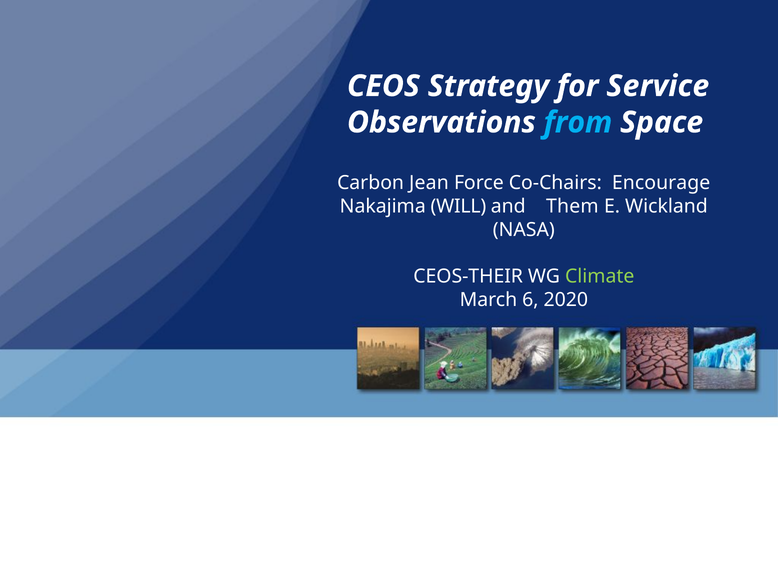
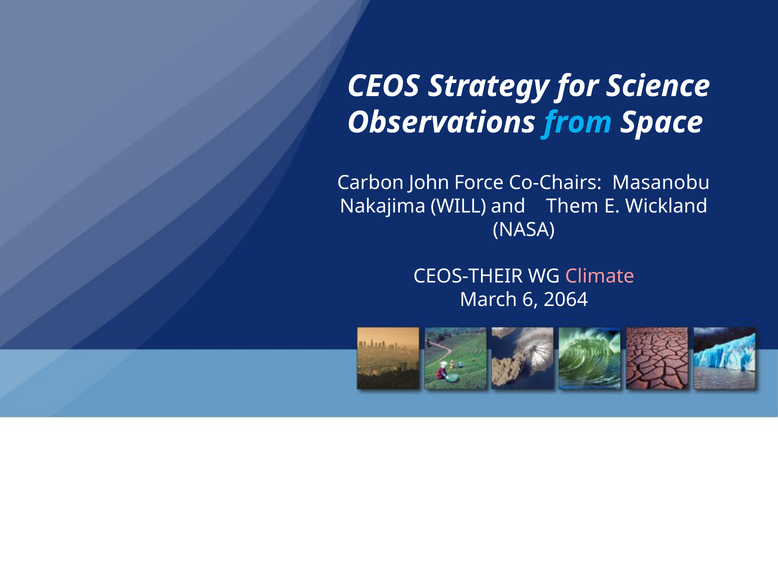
Service: Service -> Science (658, 86)
Jean: Jean -> John (429, 183)
Encourage: Encourage -> Masanobu (661, 183)
Climate colour: light green -> pink (600, 276)
2020: 2020 -> 2064 (566, 300)
